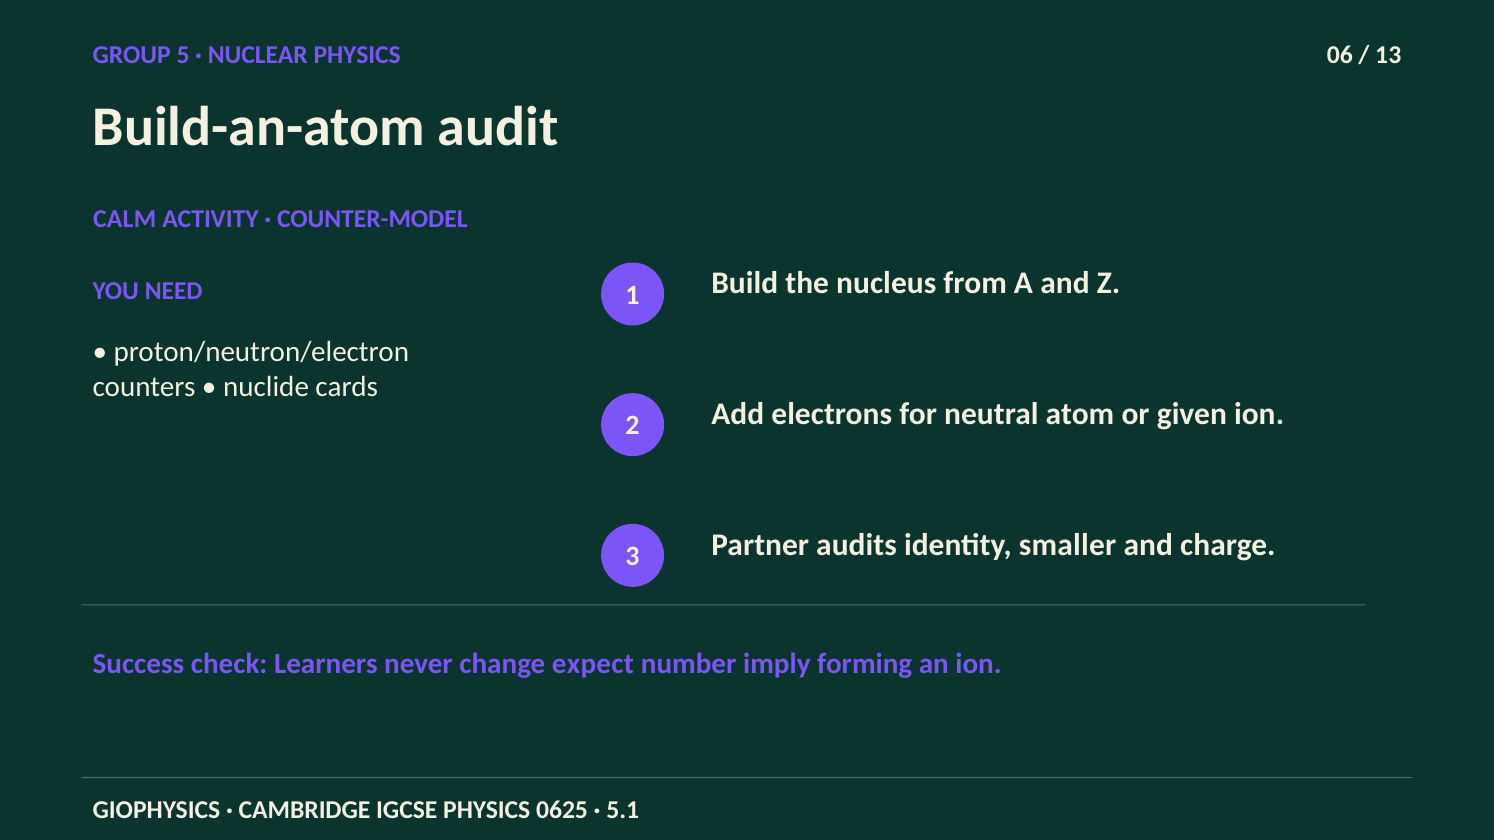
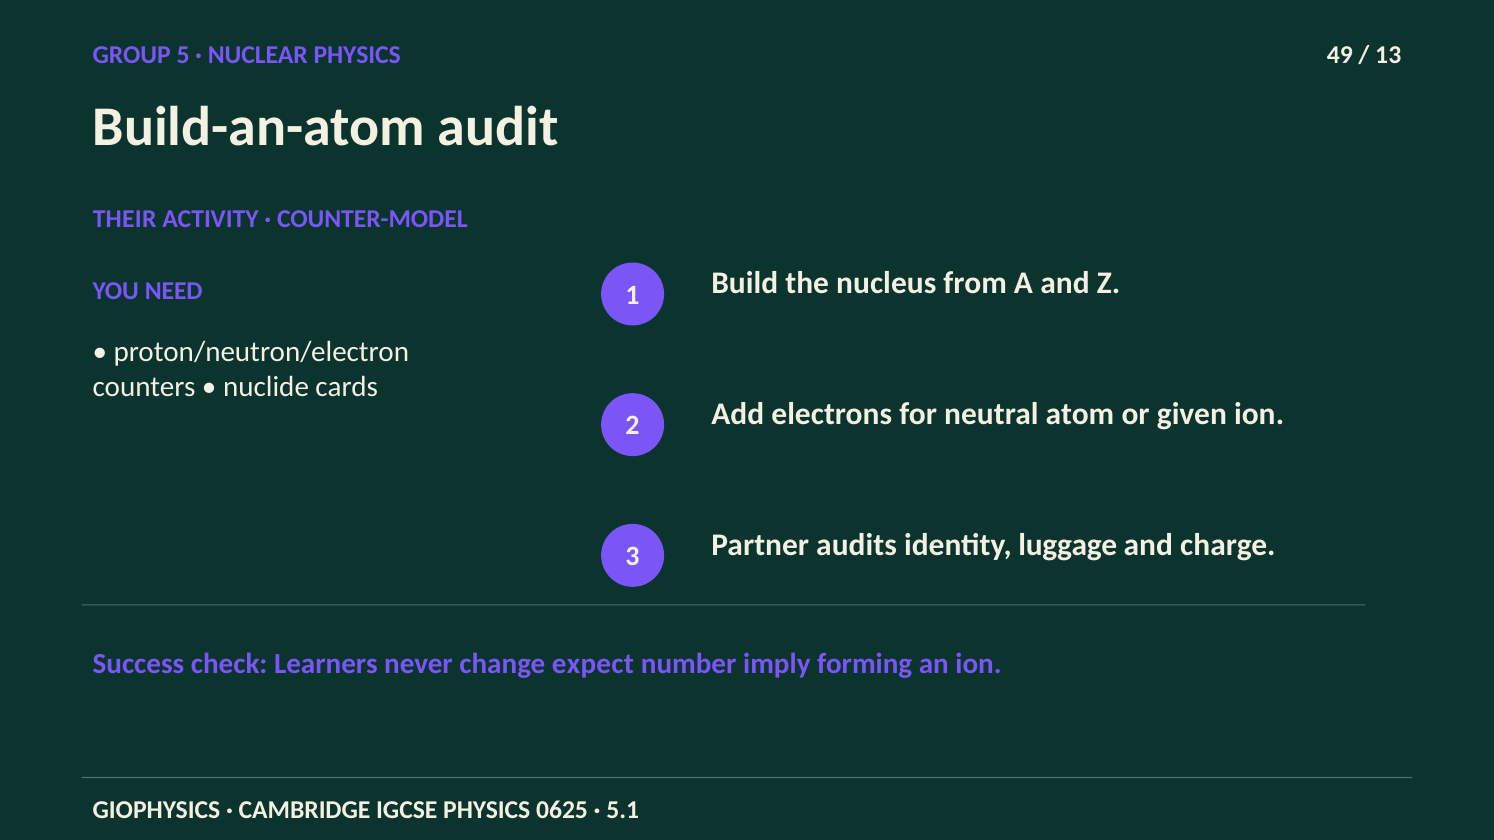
06: 06 -> 49 (1340, 55)
CALM: CALM -> THEIR (125, 219)
smaller: smaller -> luggage (1068, 545)
